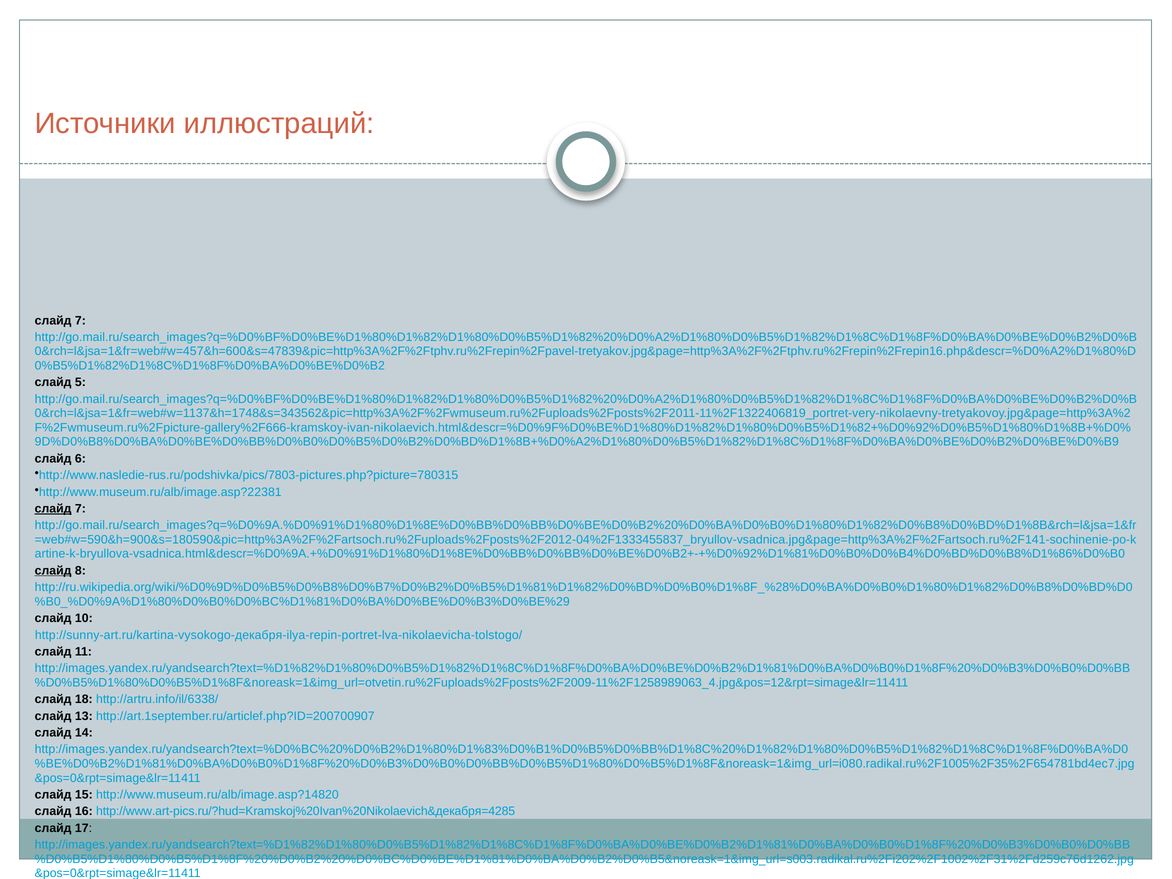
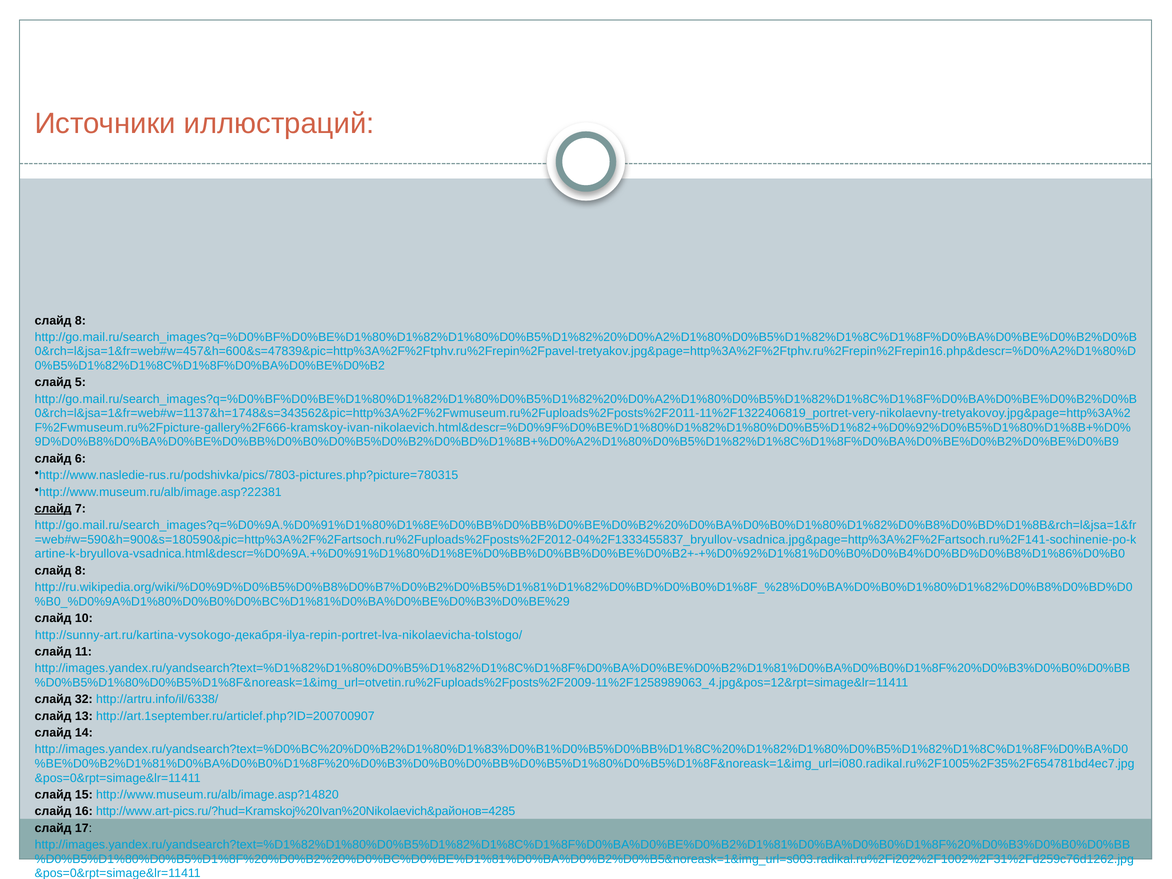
7: 7 -> 8 (80, 320)
слайд underline: present -> none (53, 571)
18: 18 -> 32 (84, 699)
http://www.art-pics.ru/?hud=Kramskoj%20Ivan%20Nikolaevich&декабря=4285: http://www.art-pics.ru/?hud=Kramskoj%20Ivan%20Nikolaevich&декабря=4285 -> http://www.art-pics.ru/?hud=Kramskoj%20Ivan%20Nikolaevich&районов=4285 (306, 811)
